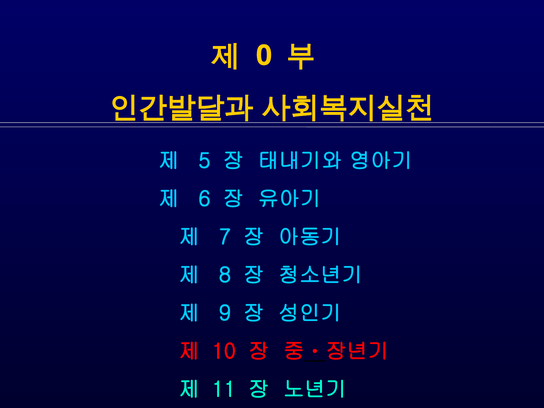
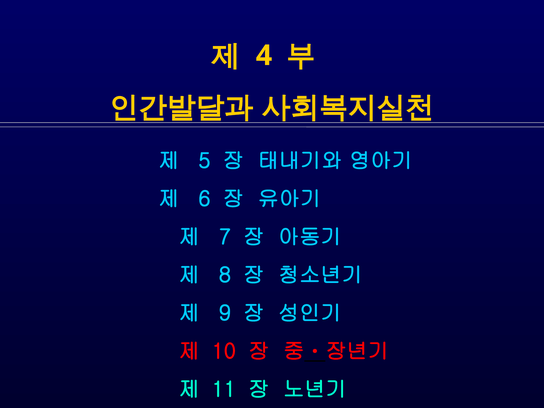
0: 0 -> 4 (264, 56)
